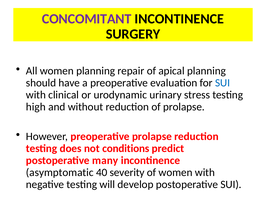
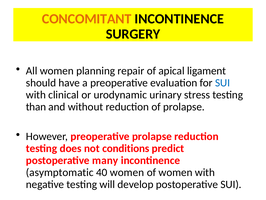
CONCOMITANT colour: purple -> orange (87, 19)
apical planning: planning -> ligament (207, 71)
high: high -> than (36, 107)
40 severity: severity -> women (127, 172)
